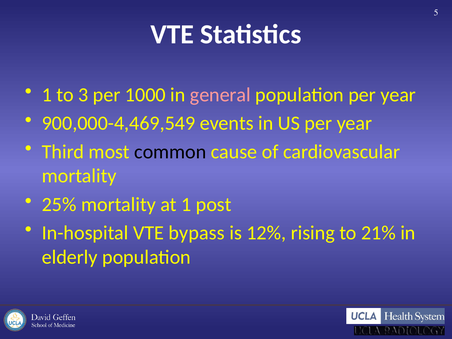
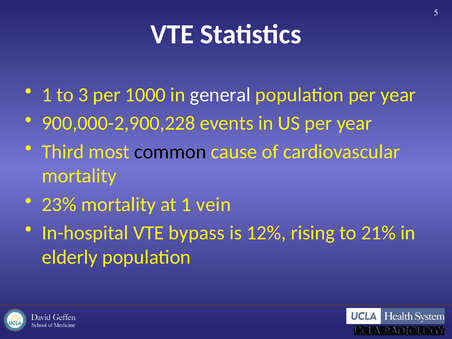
general colour: pink -> white (220, 95)
900,000-4,469,549: 900,000-4,469,549 -> 900,000-2,900,228 (119, 123)
25%: 25% -> 23% (59, 204)
post: post -> vein (214, 204)
